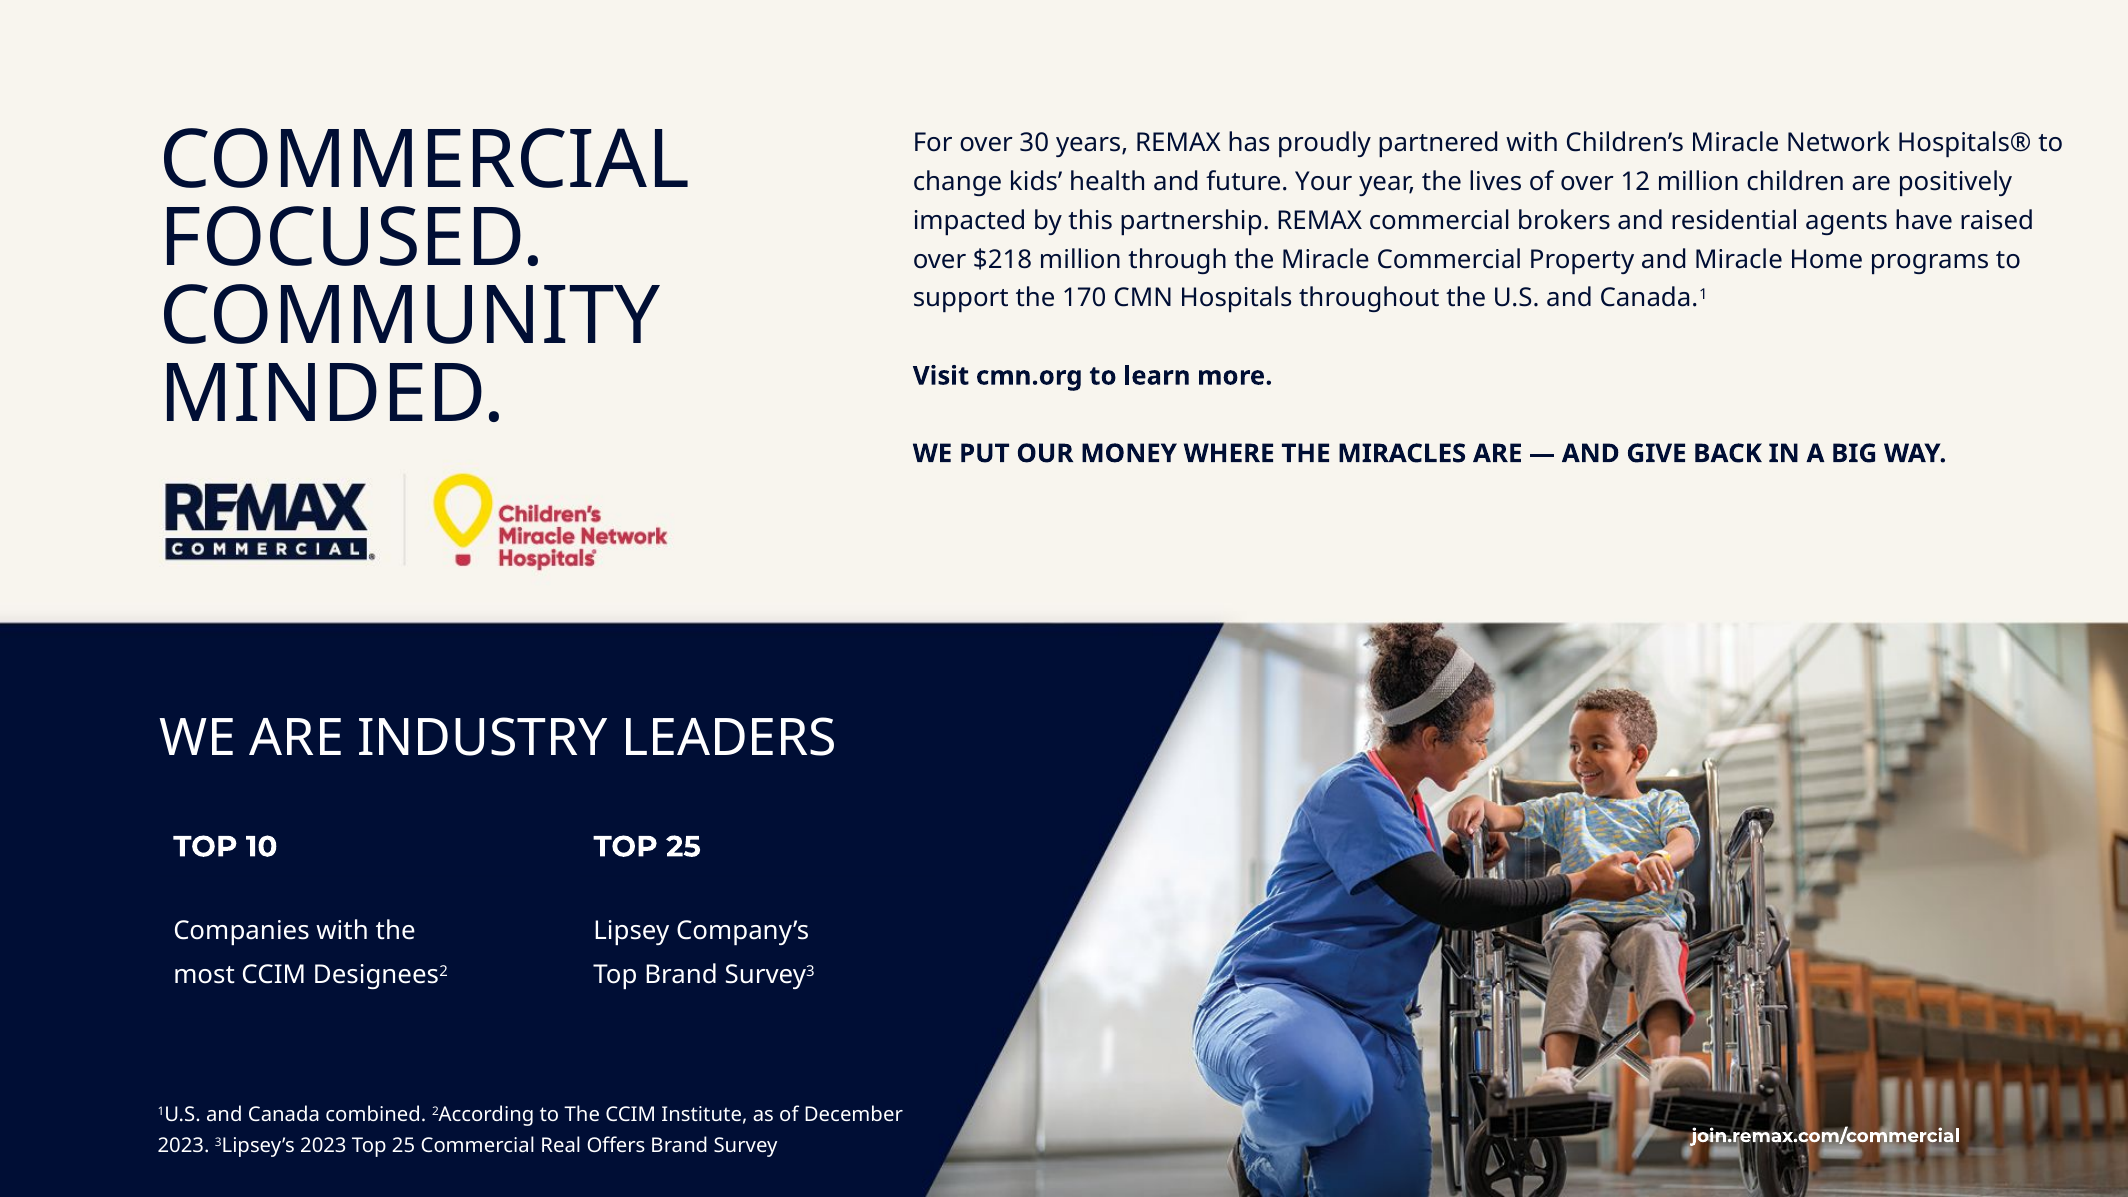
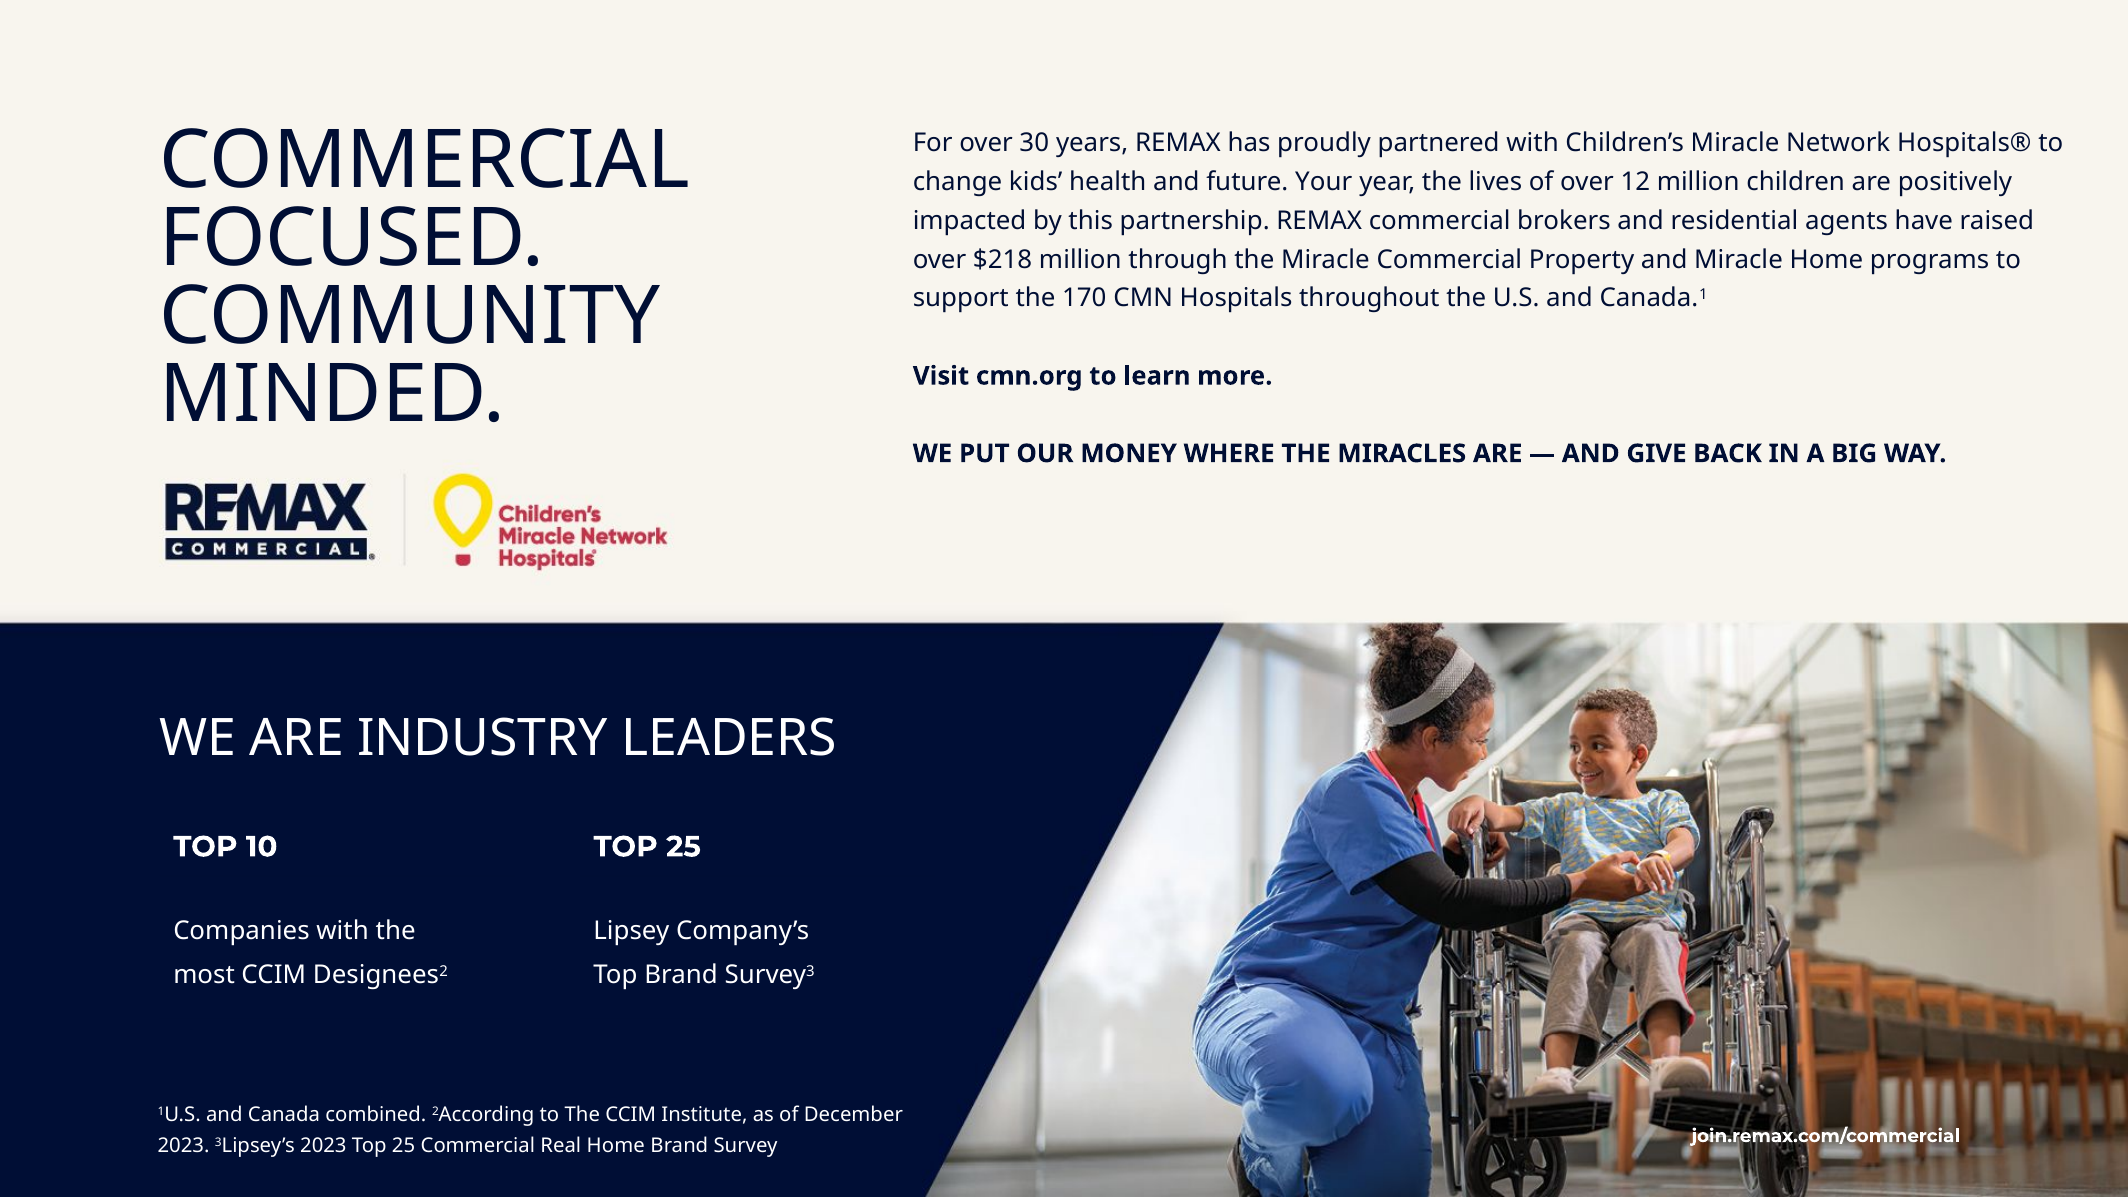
Real Offers: Offers -> Home (616, 1146)
